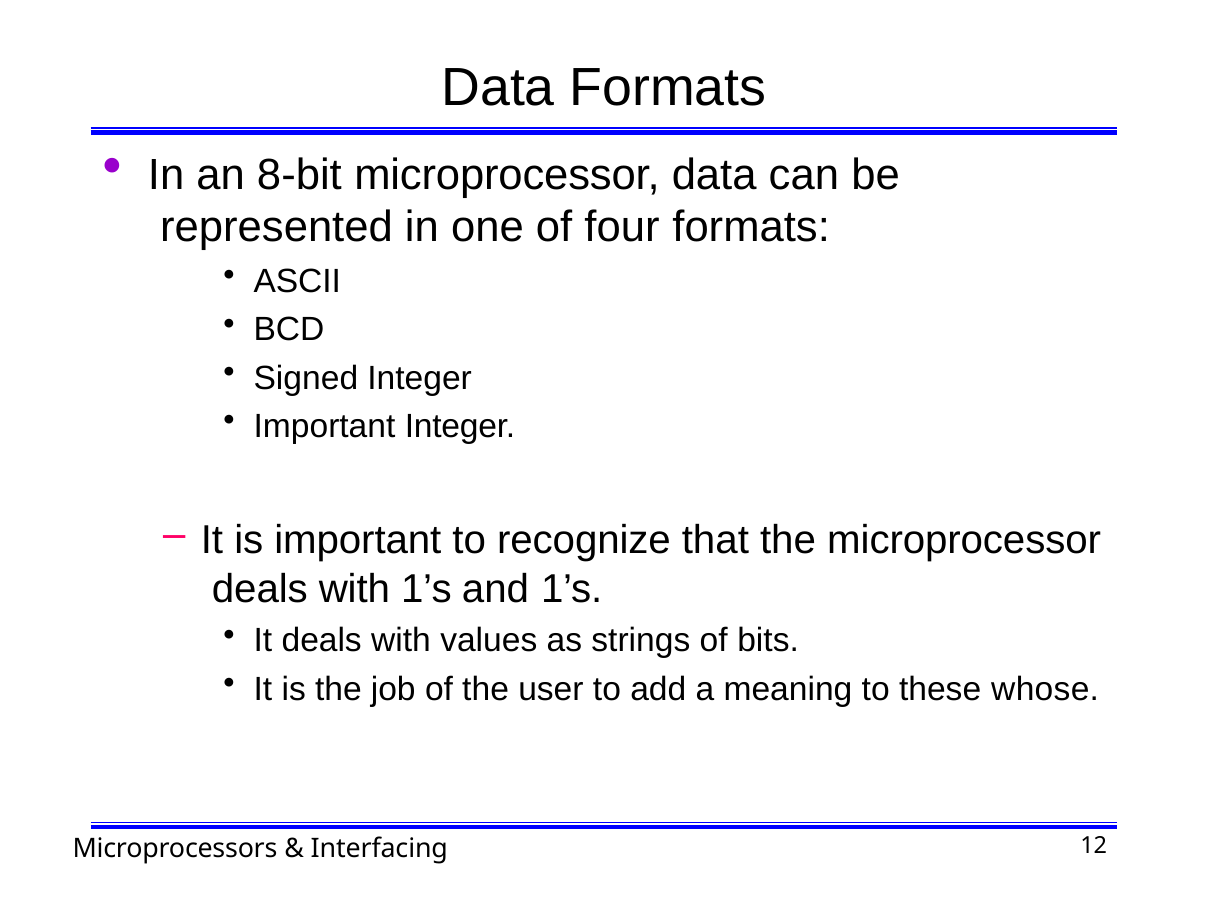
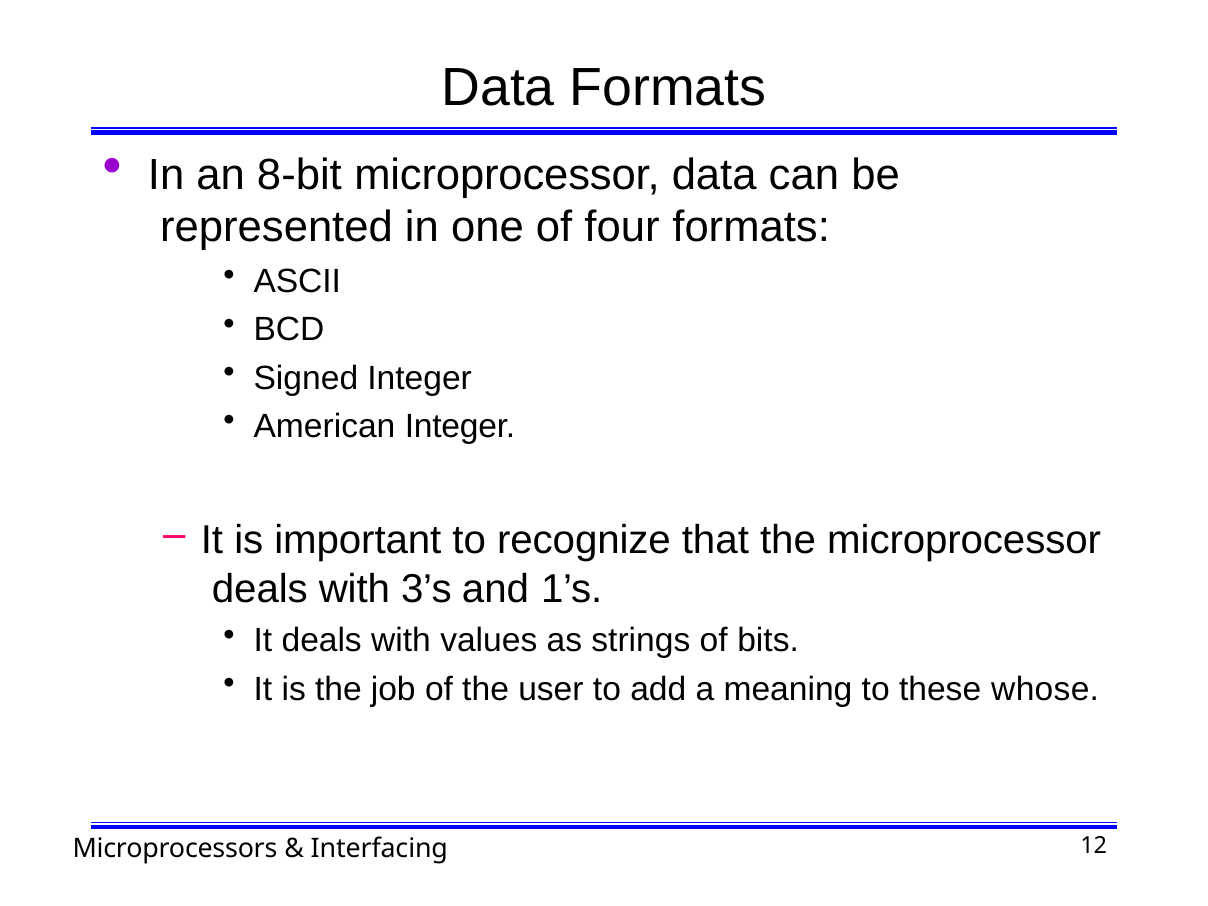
Important: Important -> American (325, 426)
with 1’s: 1’s -> 3’s (426, 589)
